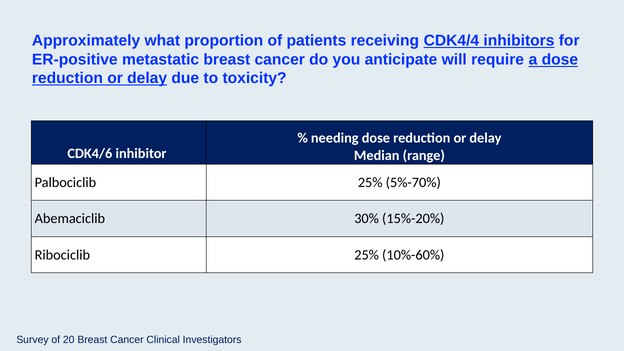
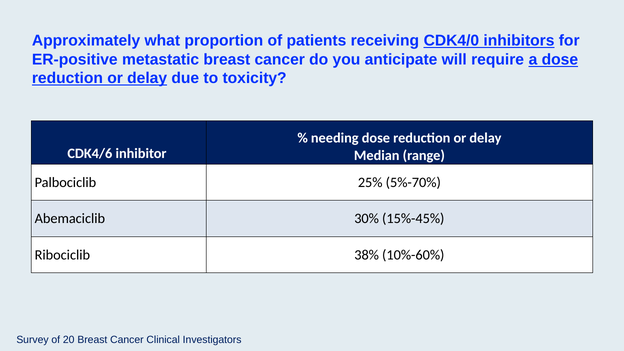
CDK4/4: CDK4/4 -> CDK4/0 (451, 41)
15%-20%: 15%-20% -> 15%-45% (413, 219)
Ribociclib 25%: 25% -> 38% (367, 255)
